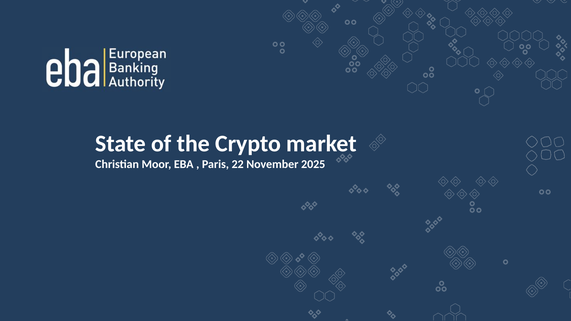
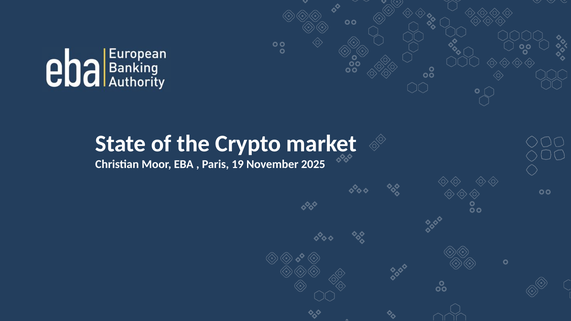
22: 22 -> 19 (238, 164)
